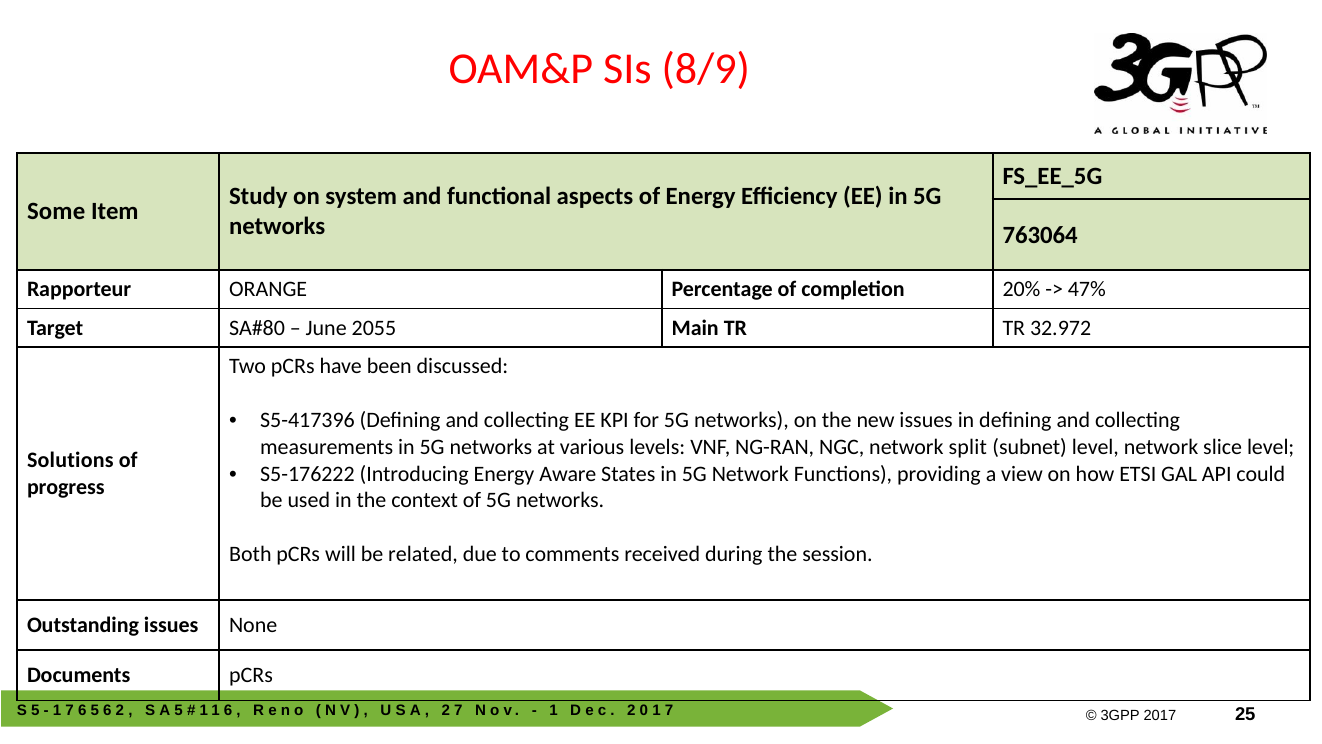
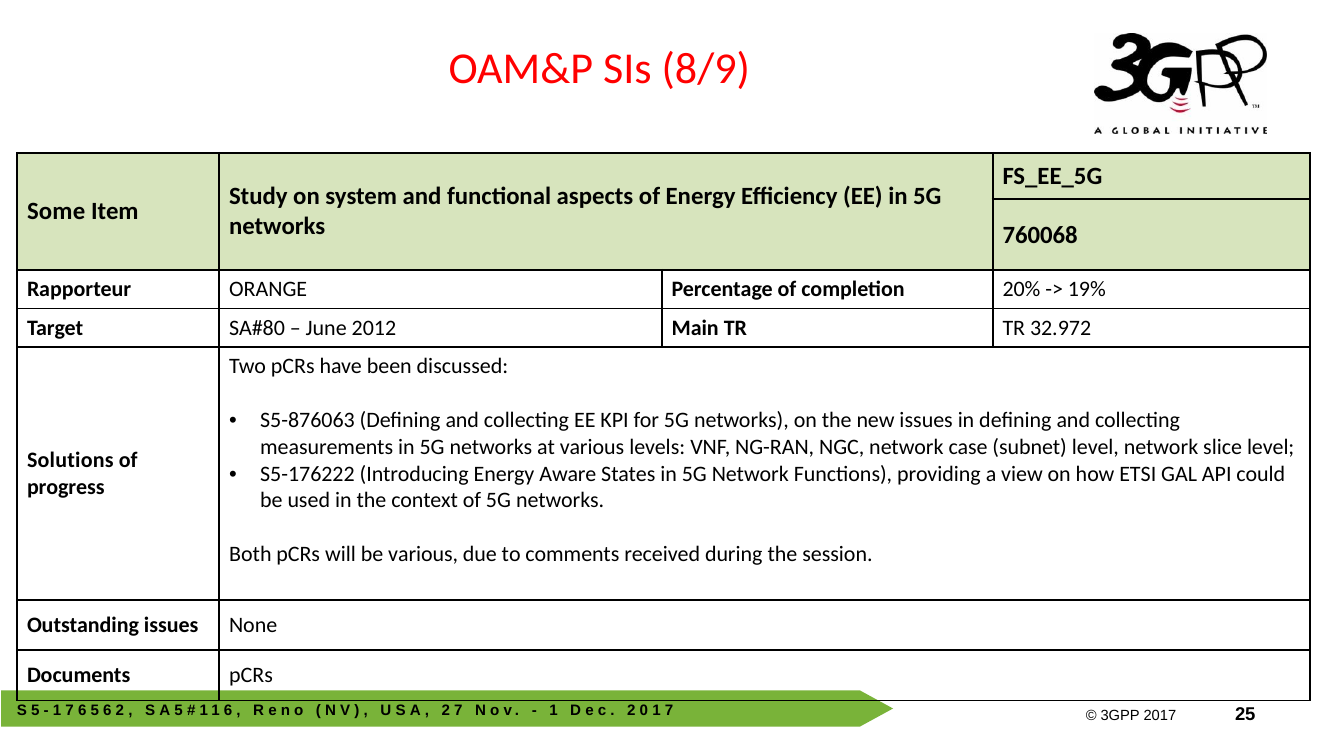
763064: 763064 -> 760068 (1040, 235)
47%: 47% -> 19% (1087, 289)
June 2055: 2055 -> 2012 (374, 328)
S5-417396: S5-417396 -> S5-876063 (307, 420)
split: split -> case (968, 447)
be related: related -> various (423, 554)
